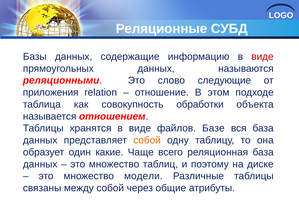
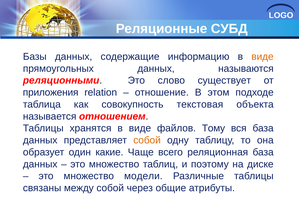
виде colour: red -> orange (262, 57)
следующие: следующие -> существует (224, 81)
обработки: обработки -> текстовая (200, 105)
Базе: Базе -> Тому (213, 128)
